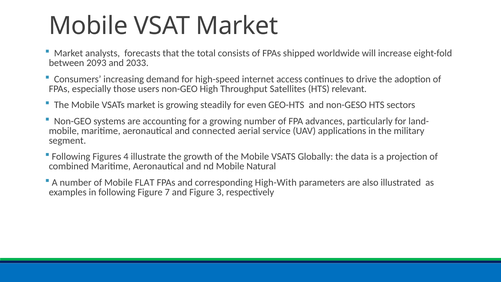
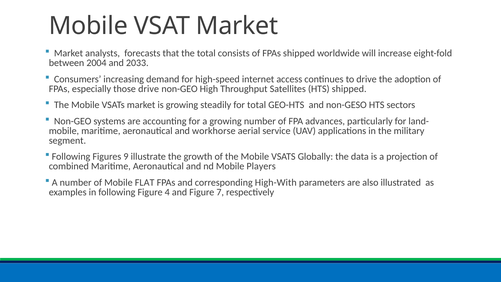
2093: 2093 -> 2004 (96, 63)
those users: users -> drive (149, 89)
HTS relevant: relevant -> shipped (349, 89)
for even: even -> total (257, 105)
connected: connected -> workhorse (214, 131)
4: 4 -> 9 (126, 157)
Natural: Natural -> Players (261, 166)
7: 7 -> 4 (167, 192)
3: 3 -> 7 (220, 192)
